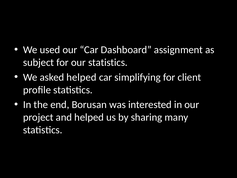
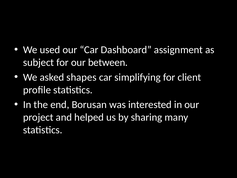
our statistics: statistics -> between (108, 62)
asked helped: helped -> shapes (81, 77)
